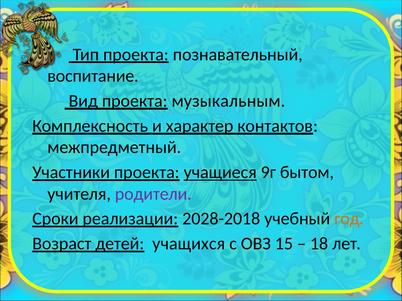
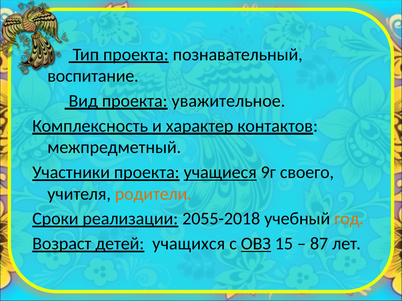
музыкальным: музыкальным -> уважительное (228, 101)
бытом: бытом -> своего (307, 173)
родители colour: purple -> orange (153, 194)
2028-2018: 2028-2018 -> 2055-2018 (221, 219)
ОВЗ underline: none -> present (256, 244)
18: 18 -> 87 (319, 244)
